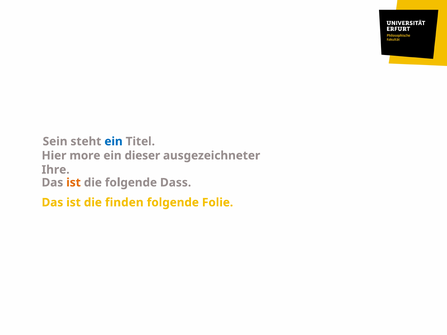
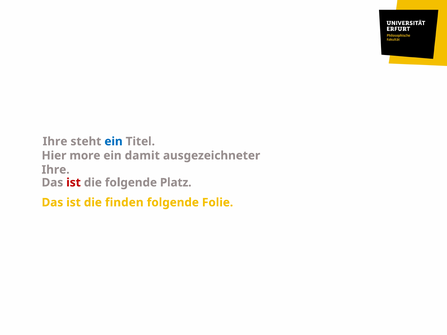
Sein: Sein -> Ihre (55, 142)
dieser: dieser -> damit (142, 156)
ist colour: orange -> red (74, 183)
Dass: Dass -> Platz (176, 183)
